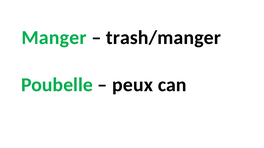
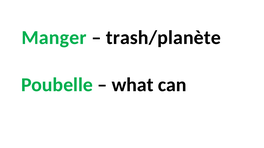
trash/manger: trash/manger -> trash/planète (163, 38)
peux: peux -> what (133, 85)
